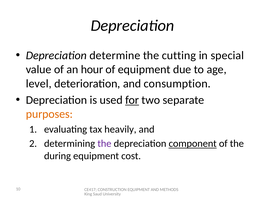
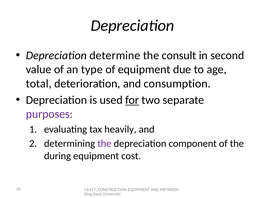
cutting: cutting -> consult (179, 56)
special: special -> second (227, 56)
hour: hour -> type (92, 70)
level: level -> total (39, 84)
purposes colour: orange -> purple (49, 115)
component underline: present -> none (193, 144)
